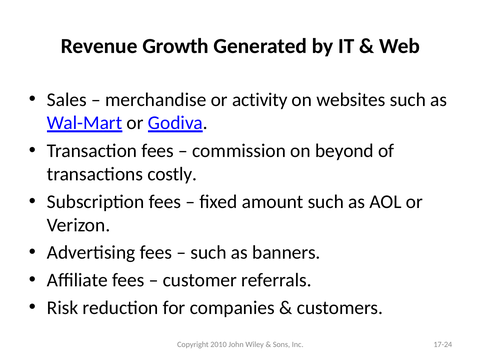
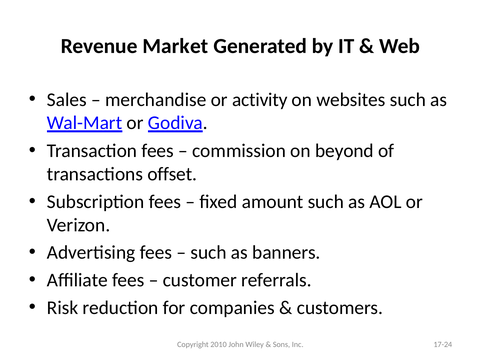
Growth: Growth -> Market (175, 46)
costly: costly -> offset (172, 174)
